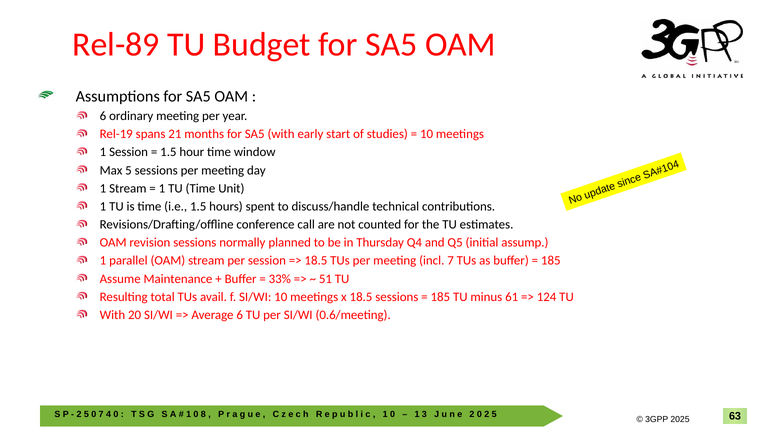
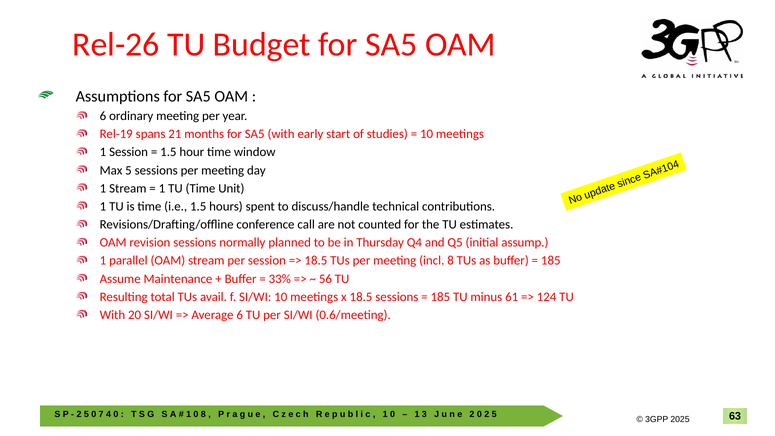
Rel-89: Rel-89 -> Rel-26 (116, 44)
incl 7: 7 -> 8 (451, 261)
51: 51 -> 56 (325, 279)
